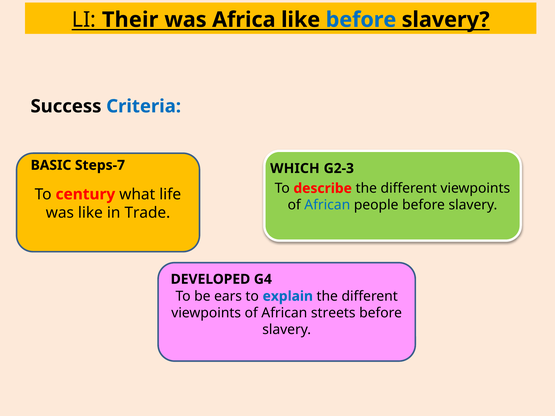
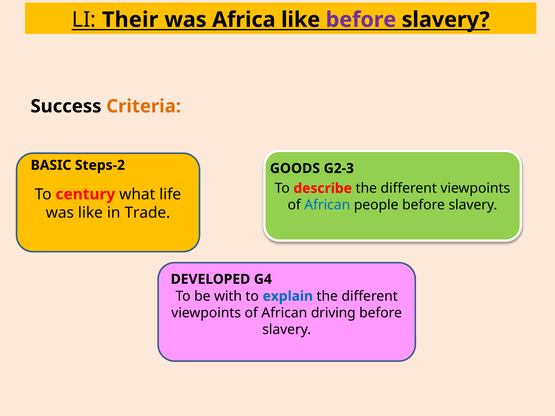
before colour: blue -> purple (361, 20)
Criteria colour: blue -> orange (144, 106)
Steps-7: Steps-7 -> Steps-2 (100, 165)
WHICH: WHICH -> GOODS (295, 169)
ears: ears -> with (228, 296)
streets: streets -> driving (333, 313)
